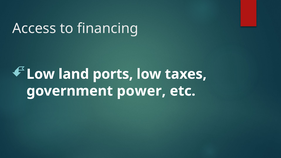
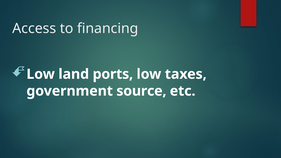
power: power -> source (141, 91)
